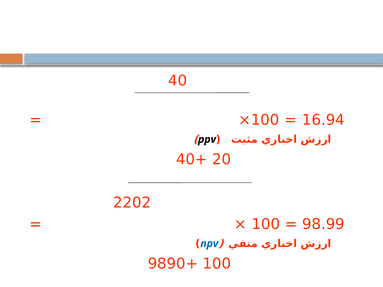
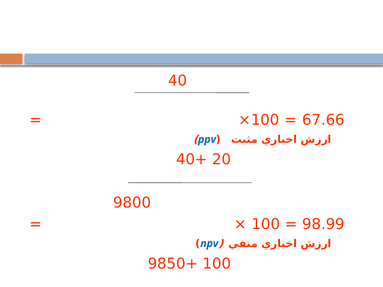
16.94: 16.94 -> 67.66 (323, 120)
ppv colour: black -> blue (207, 139)
2202: 2202 -> 9800 (132, 203)
9890: 9890 -> 9850 (167, 264)
